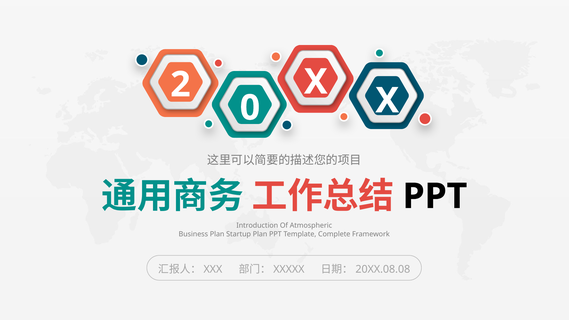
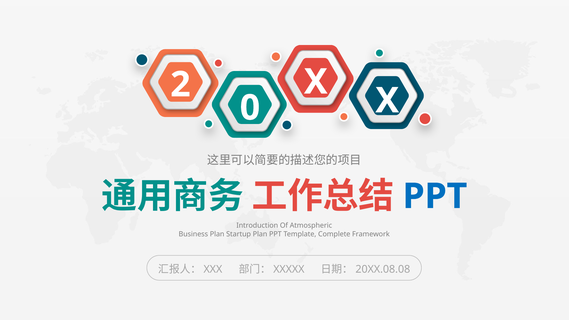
PPT colour: black -> blue (435, 196)
